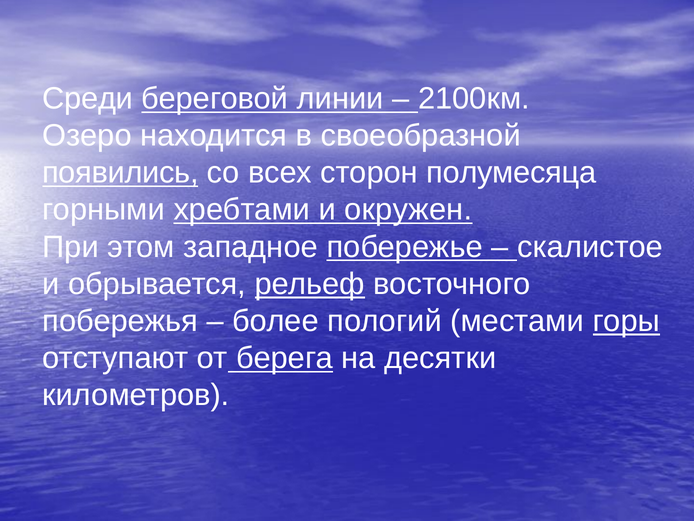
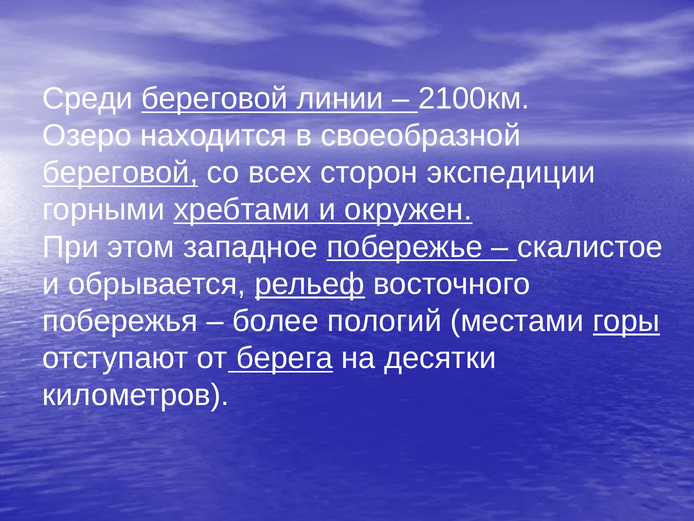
появились: появились -> береговой (120, 173)
полумесяца: полумесяца -> экспедиции (511, 173)
